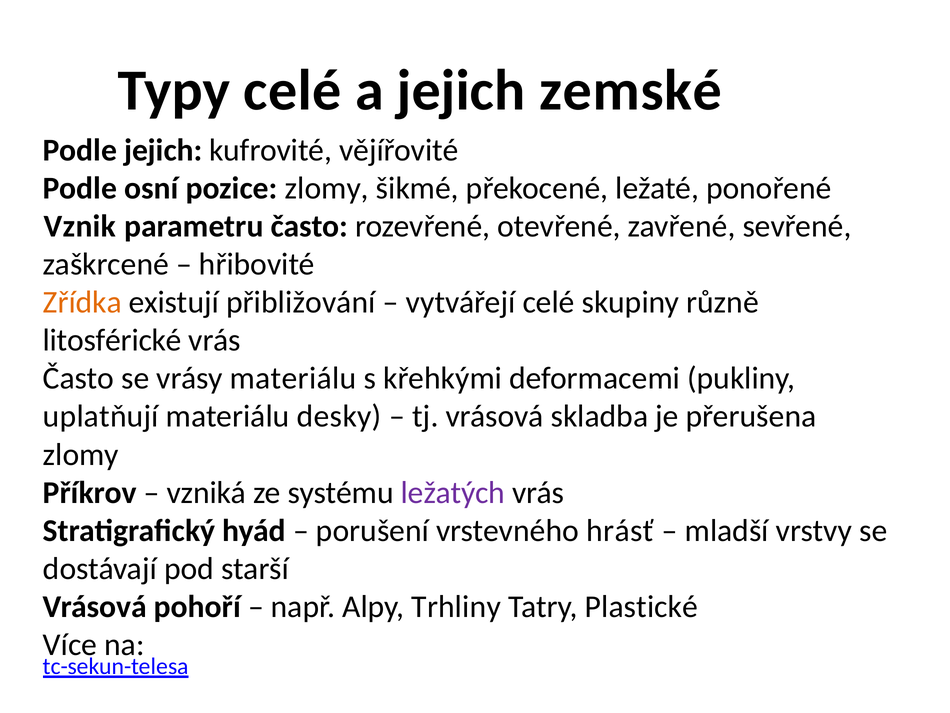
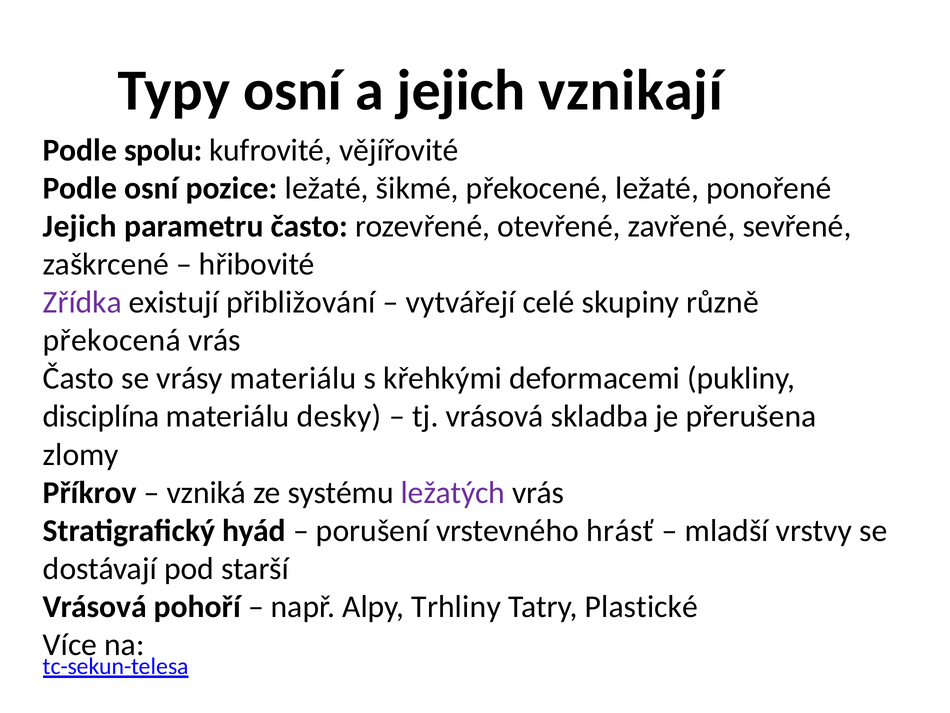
Typy celé: celé -> osní (293, 91)
zemské: zemské -> vznikají (631, 91)
Podle jejich: jejich -> spolu (163, 150)
pozice zlomy: zlomy -> ležaté (327, 188)
Vznik: Vznik -> Jejich (80, 226)
Zřídka colour: orange -> purple (82, 302)
litosférické: litosférické -> překocená (112, 340)
uplatňují: uplatňují -> disciplína (101, 416)
